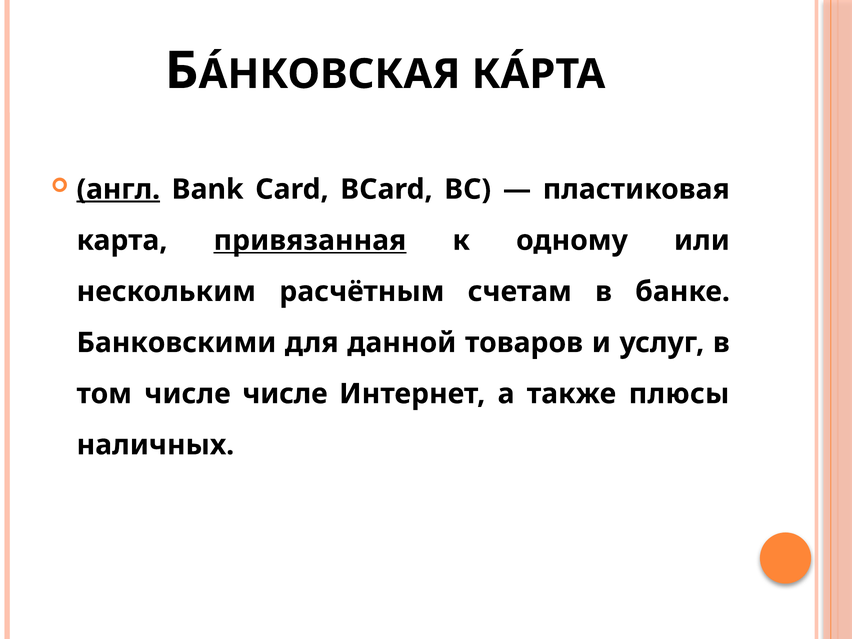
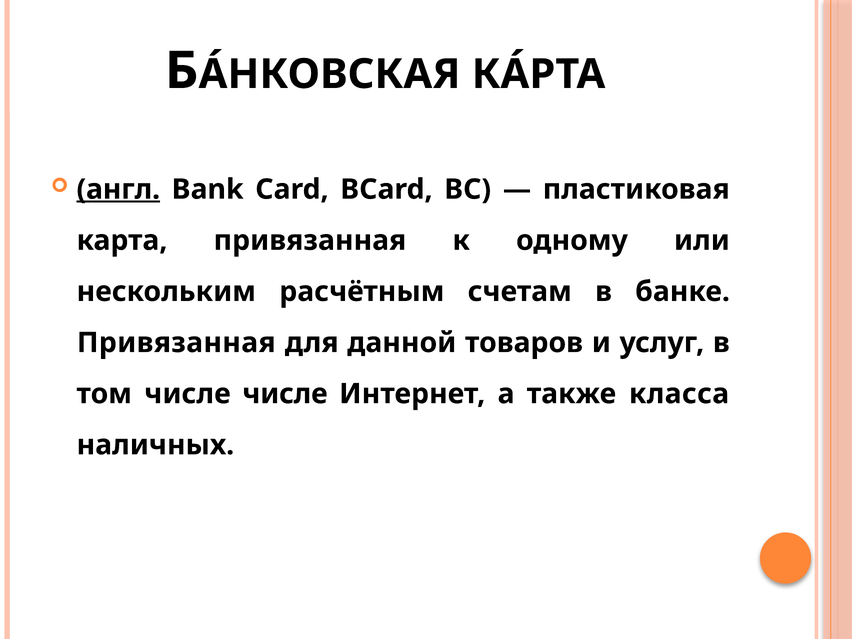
привязанная underline: present -> none (310, 240)
Банковскими: Банковскими -> Привязанная (176, 343)
плюсы: плюсы -> класса (679, 394)
